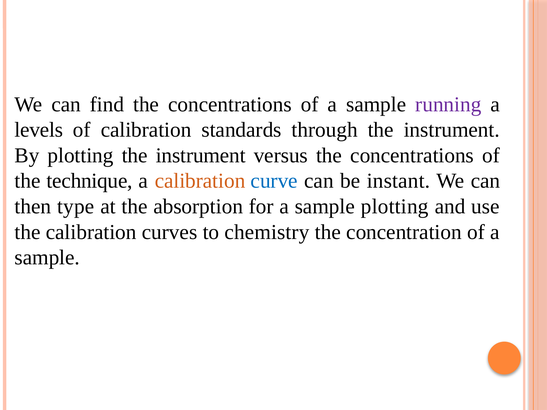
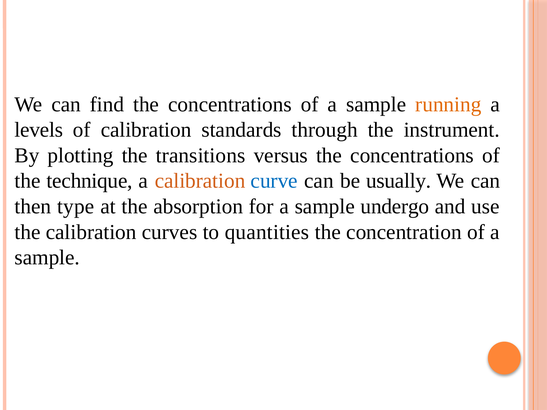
running colour: purple -> orange (448, 104)
plotting the instrument: instrument -> transitions (201, 156)
instant: instant -> usually (399, 181)
sample plotting: plotting -> undergo (395, 207)
chemistry: chemistry -> quantities (267, 232)
